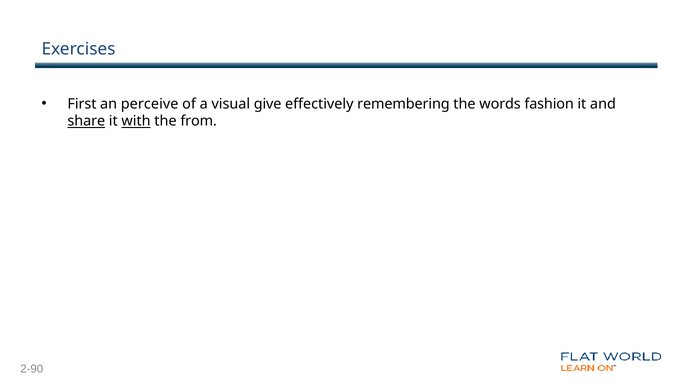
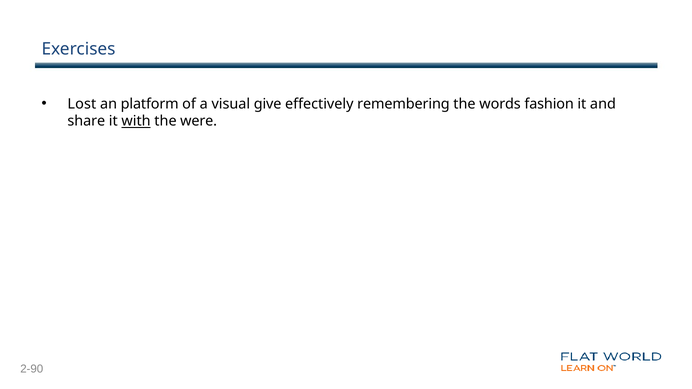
First: First -> Lost (82, 104)
perceive: perceive -> platform (150, 104)
share underline: present -> none (86, 121)
from: from -> were (199, 121)
